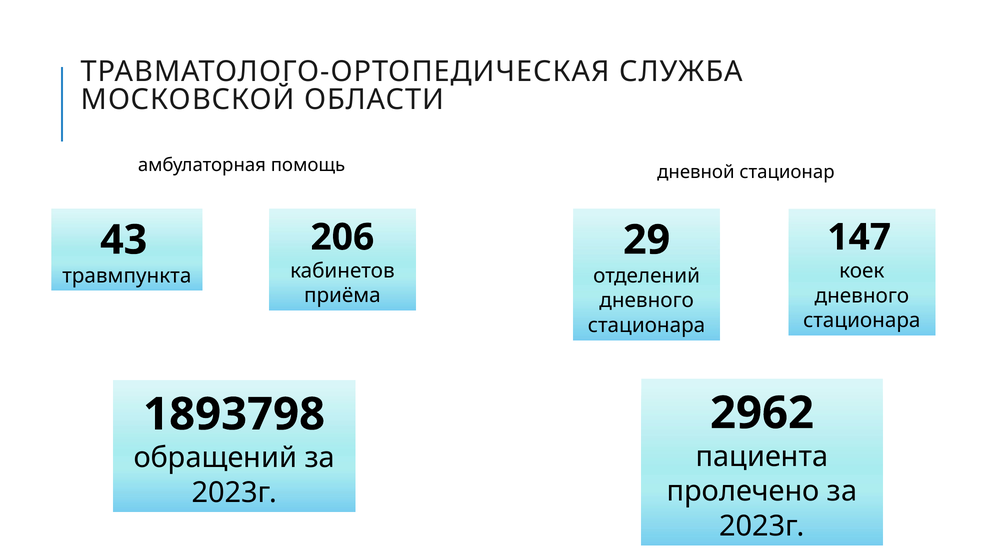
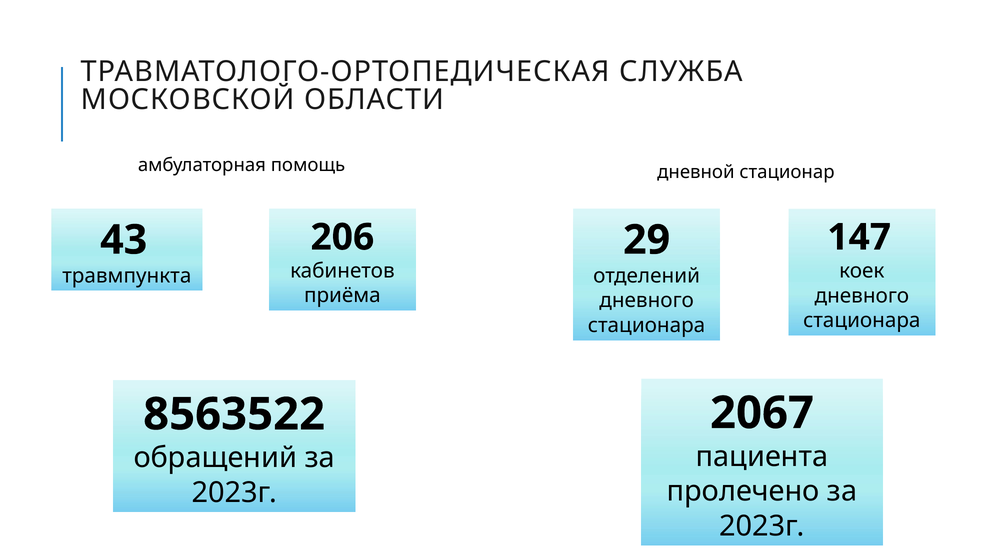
2962: 2962 -> 2067 (762, 413)
1893798: 1893798 -> 8563522 (234, 414)
